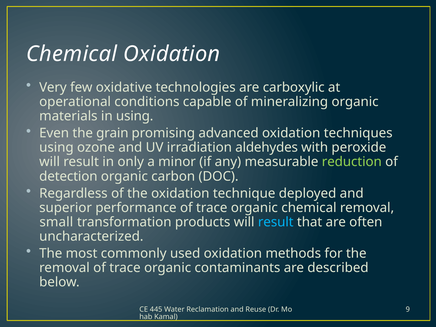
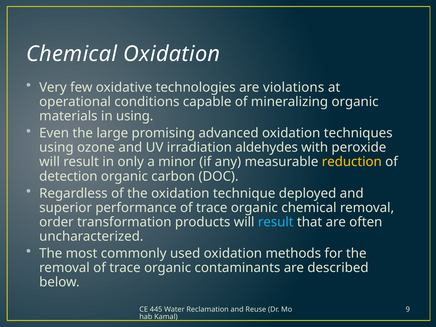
carboxylic: carboxylic -> violations (294, 87)
grain: grain -> large (112, 133)
reduction colour: light green -> yellow (352, 162)
small: small -> order (56, 222)
